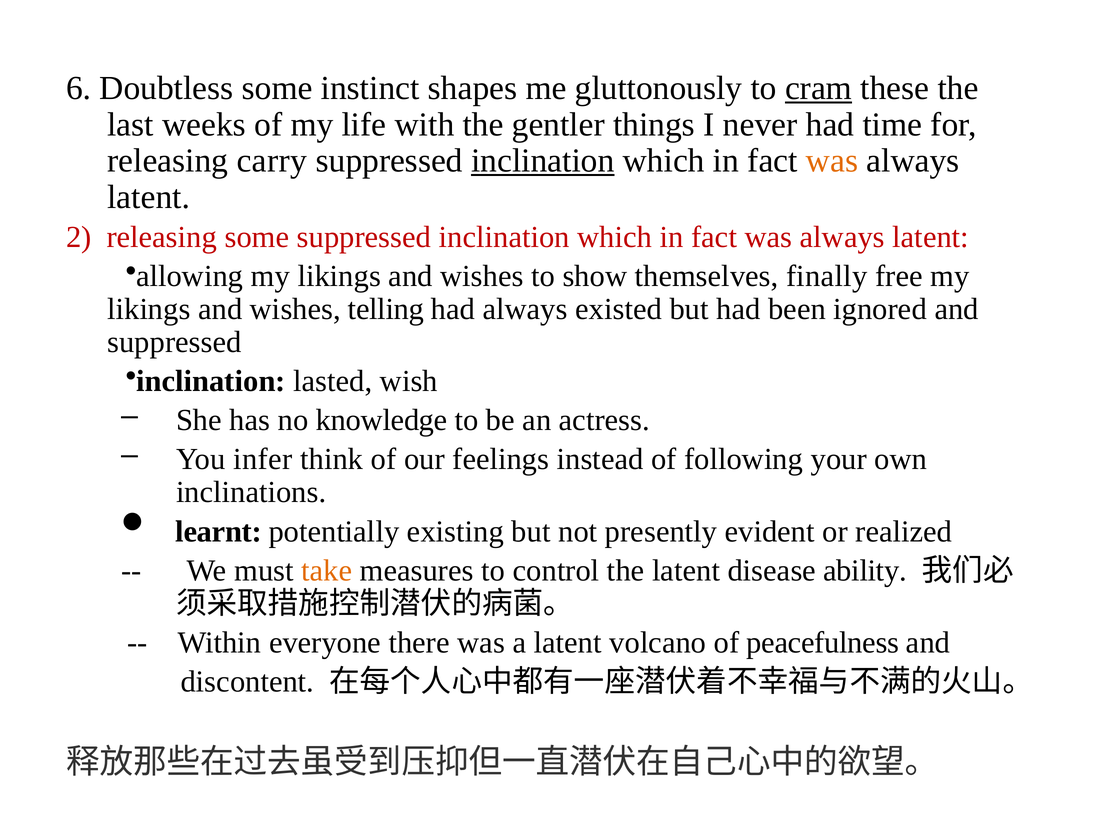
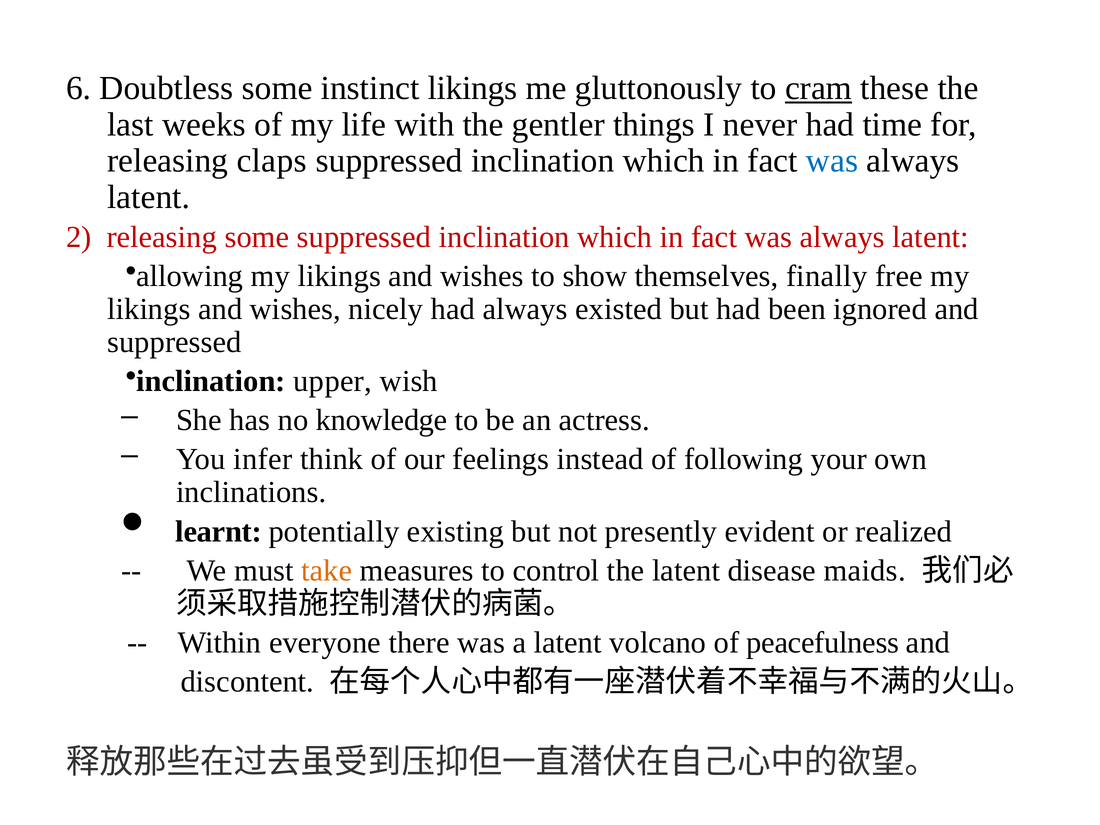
instinct shapes: shapes -> likings (473, 88)
carry: carry -> claps (272, 161)
inclination underline: present -> none (543, 161)
was colour: orange -> blue (832, 161)
telling: telling -> nicely (386, 309)
lasted: lasted -> upper (333, 381)
ability: ability -> maids (865, 570)
